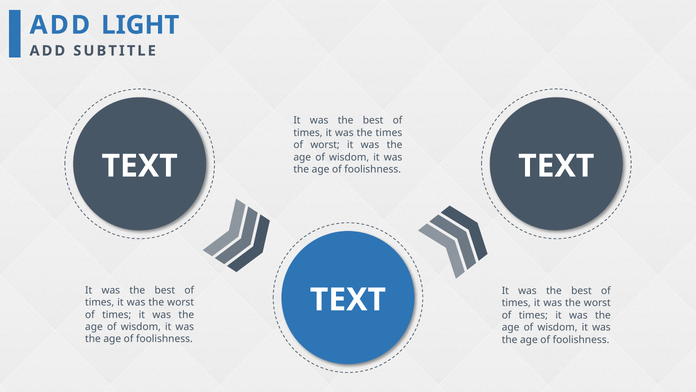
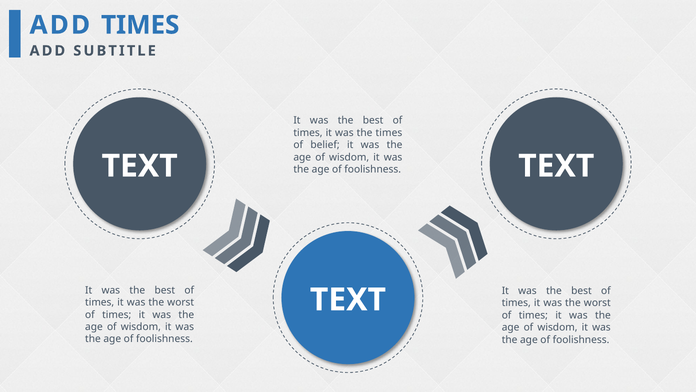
ADD LIGHT: LIGHT -> TIMES (140, 25)
of worst: worst -> belief (325, 145)
